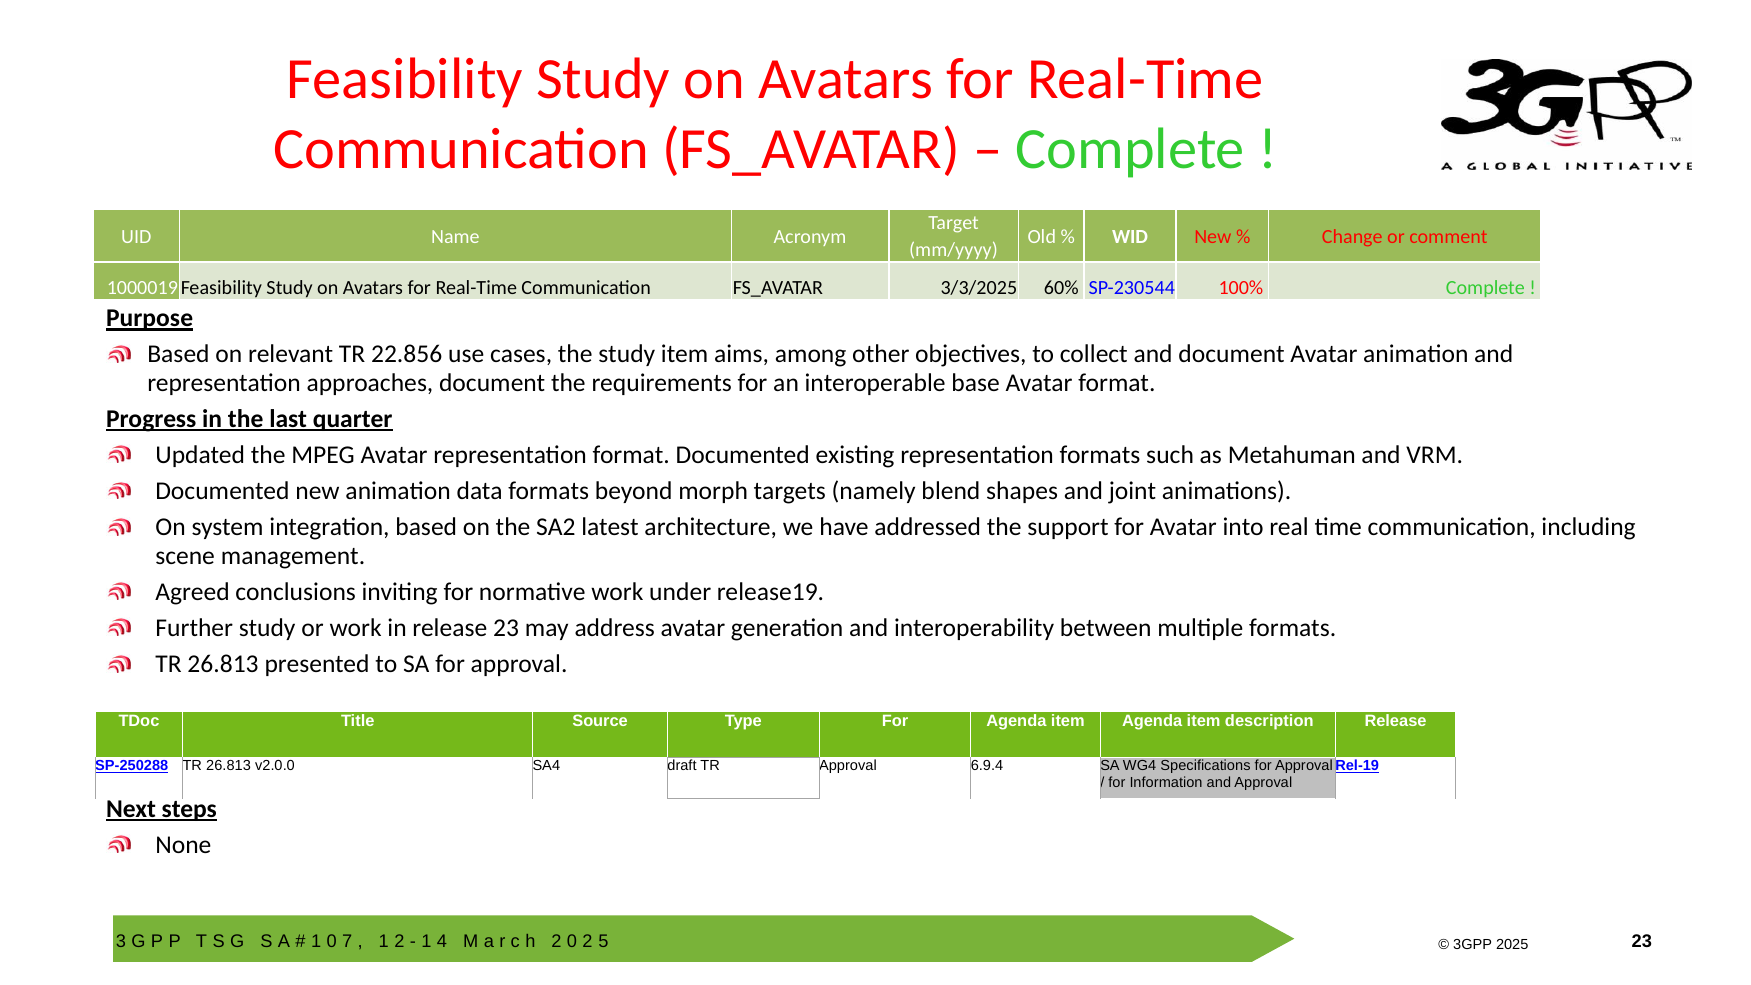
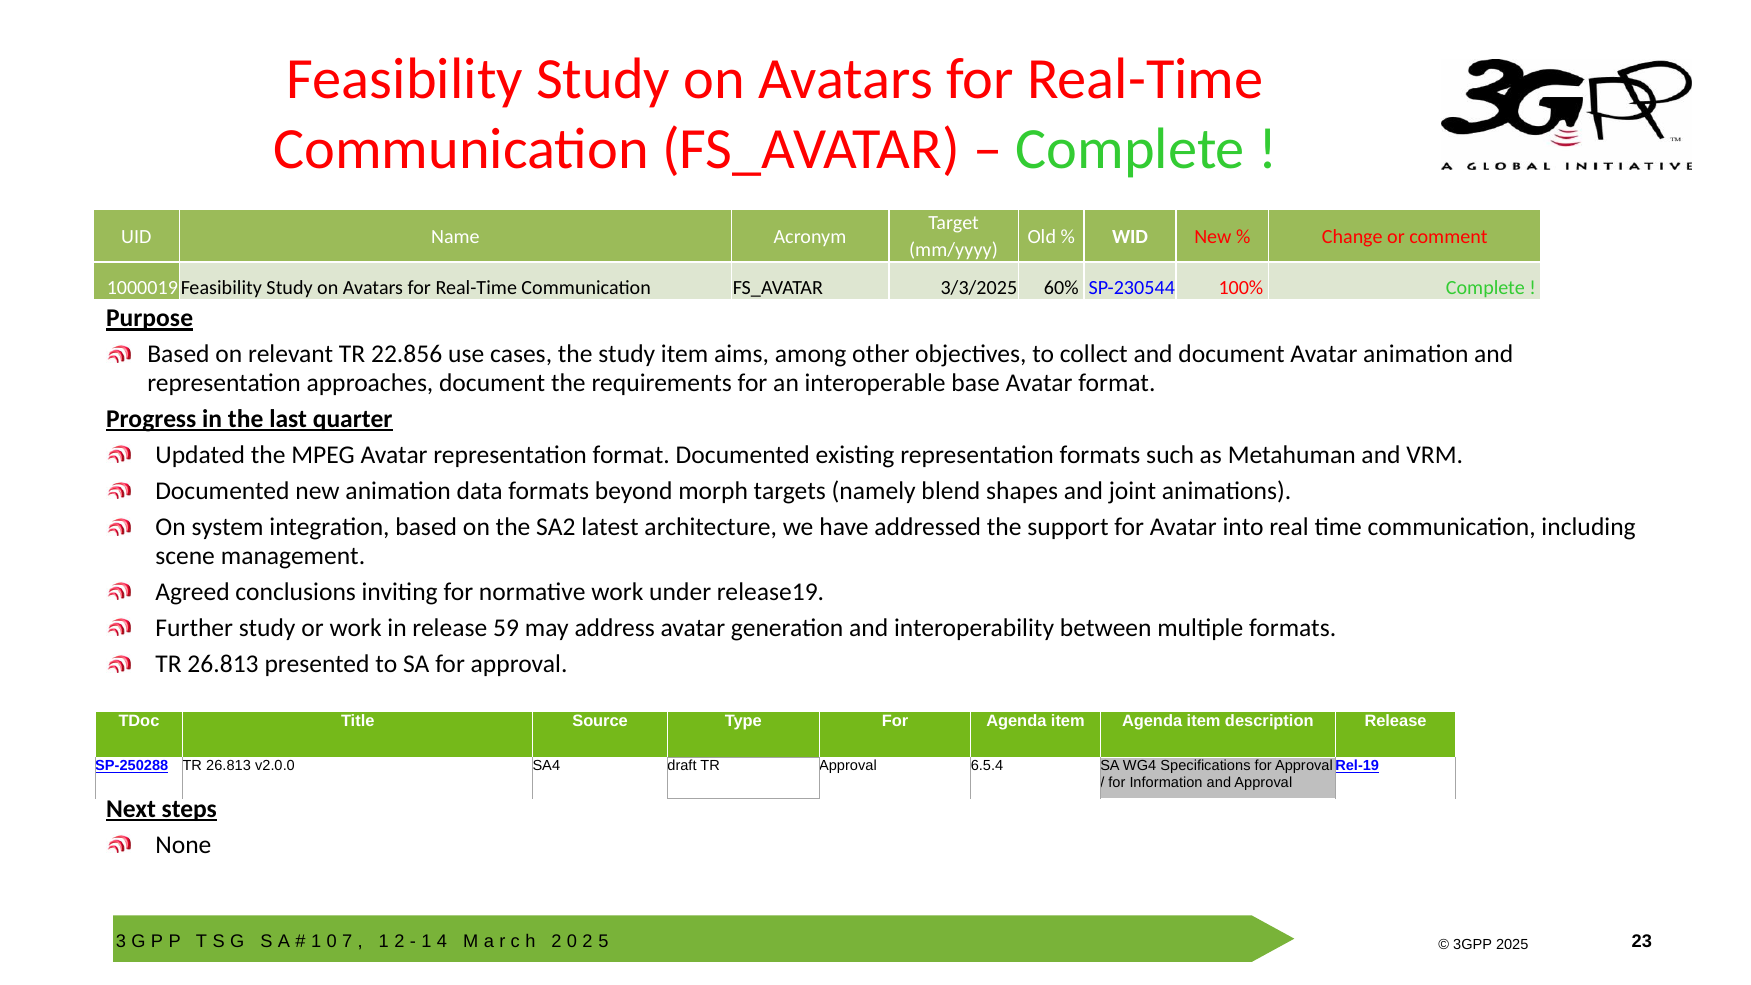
release 23: 23 -> 59 (506, 628)
6.9.4: 6.9.4 -> 6.5.4 (987, 766)
